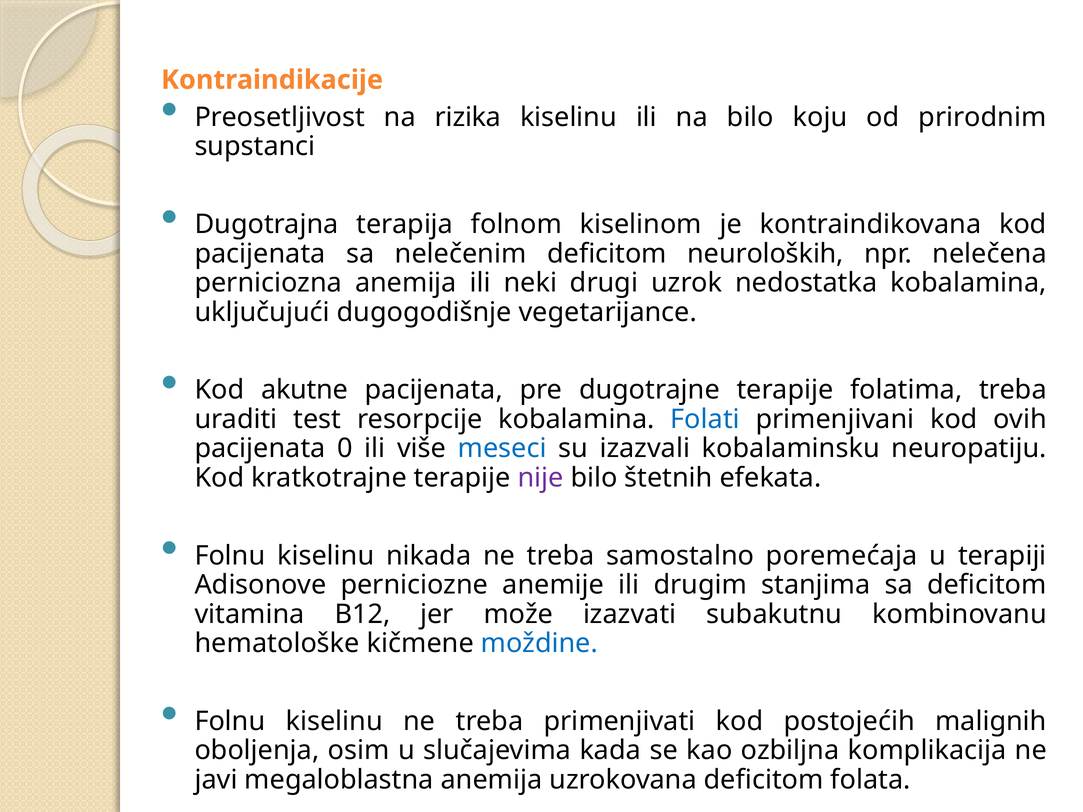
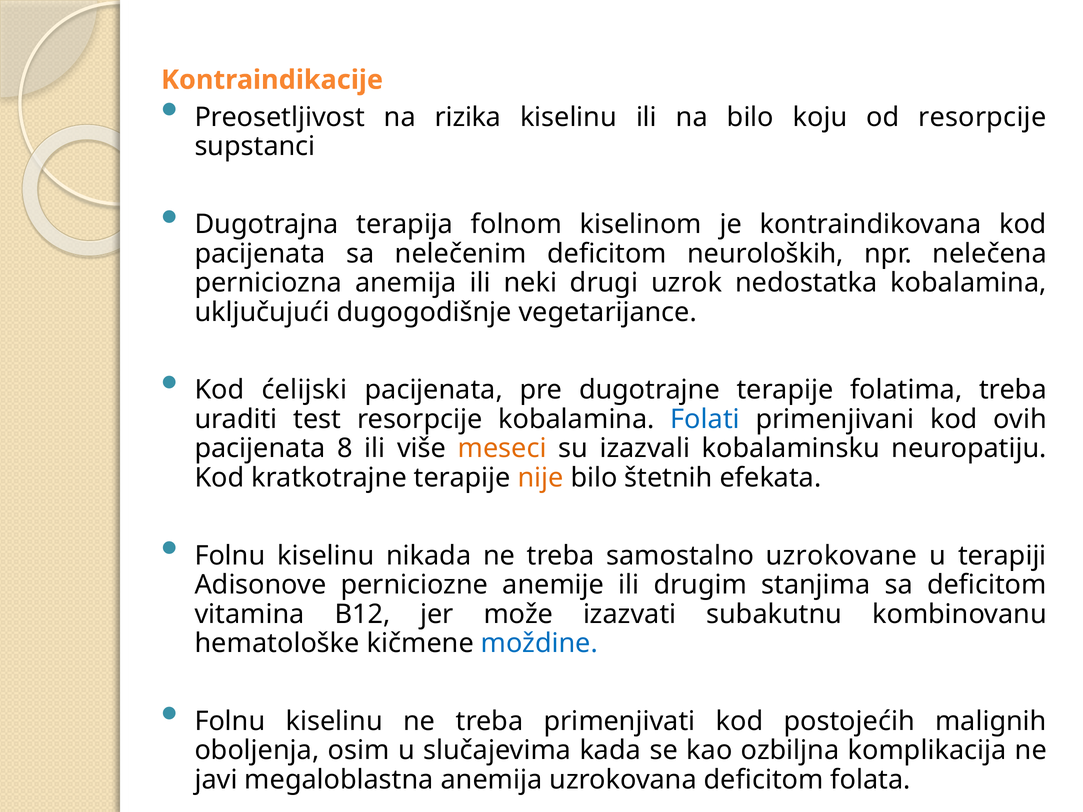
od prirodnim: prirodnim -> resorpcije (982, 117)
akutne: akutne -> ćelijski (304, 390)
0: 0 -> 8 (345, 449)
meseci colour: blue -> orange (502, 449)
nije colour: purple -> orange (541, 478)
poremećaja: poremećaja -> uzrokovane (842, 556)
